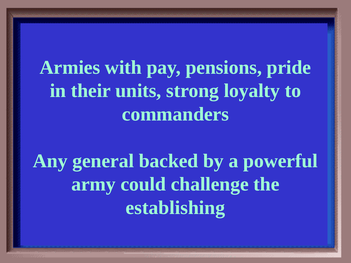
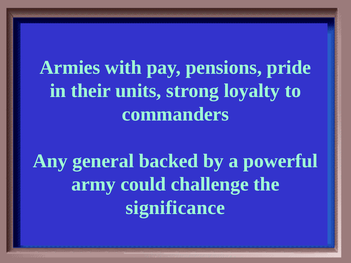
establishing: establishing -> significance (175, 208)
